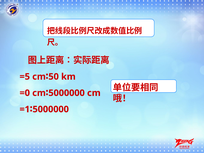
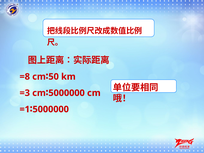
=5: =5 -> =8 (25, 77)
=0: =0 -> =3 (25, 93)
